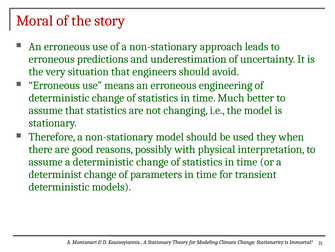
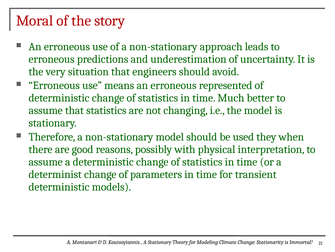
engineering: engineering -> represented (226, 85)
